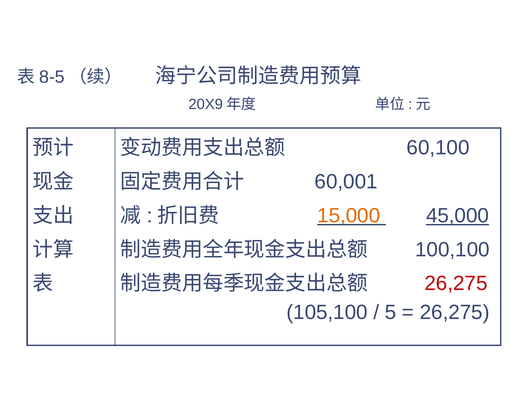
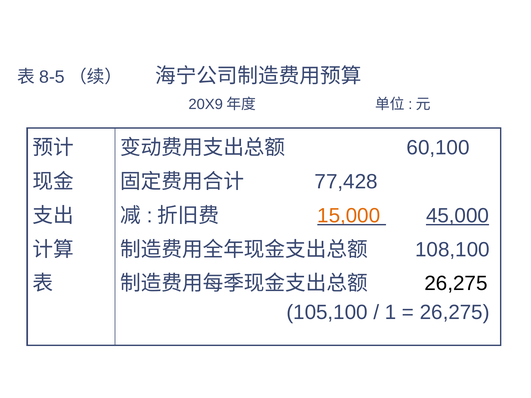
60,001: 60,001 -> 77,428 (346, 182)
100,100: 100,100 -> 108,100 (452, 250)
26,275 colour: red -> black (456, 284)
5: 5 -> 1 (391, 312)
